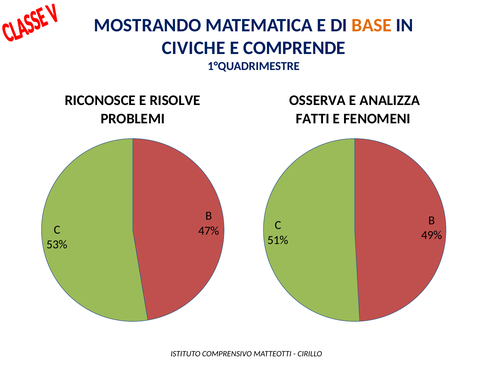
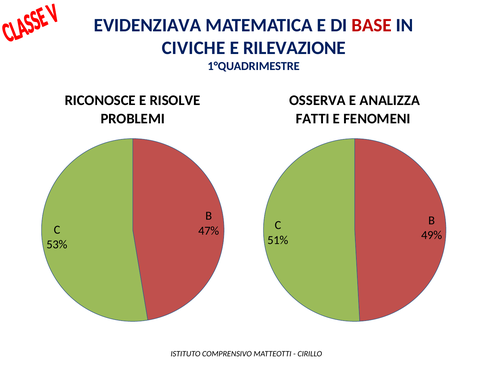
MOSTRANDO: MOSTRANDO -> EVIDENZIAVA (147, 25)
BASE colour: orange -> red (372, 25)
COMPRENDE: COMPRENDE -> RILEVAZIONE (294, 48)
